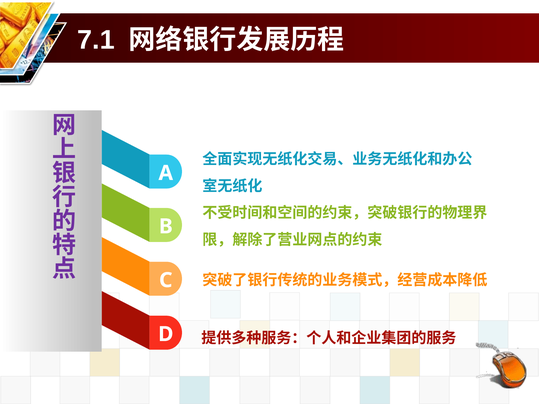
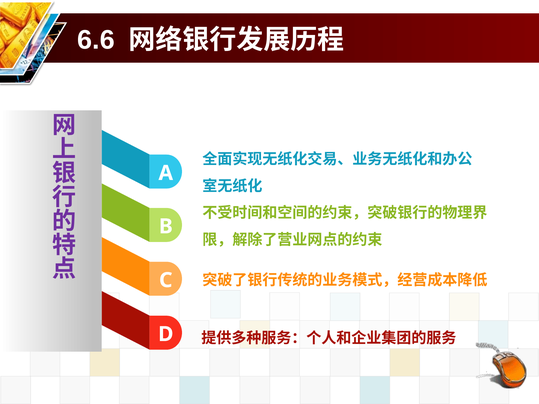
7.1: 7.1 -> 6.6 (96, 40)
